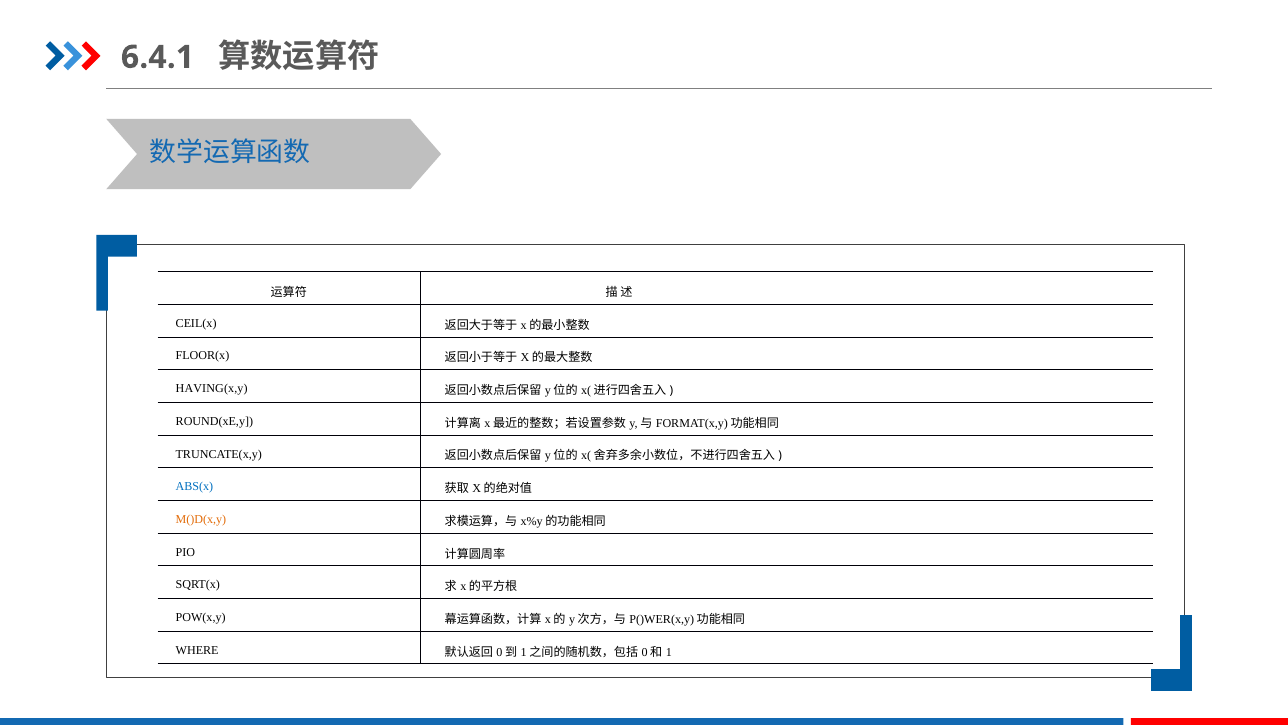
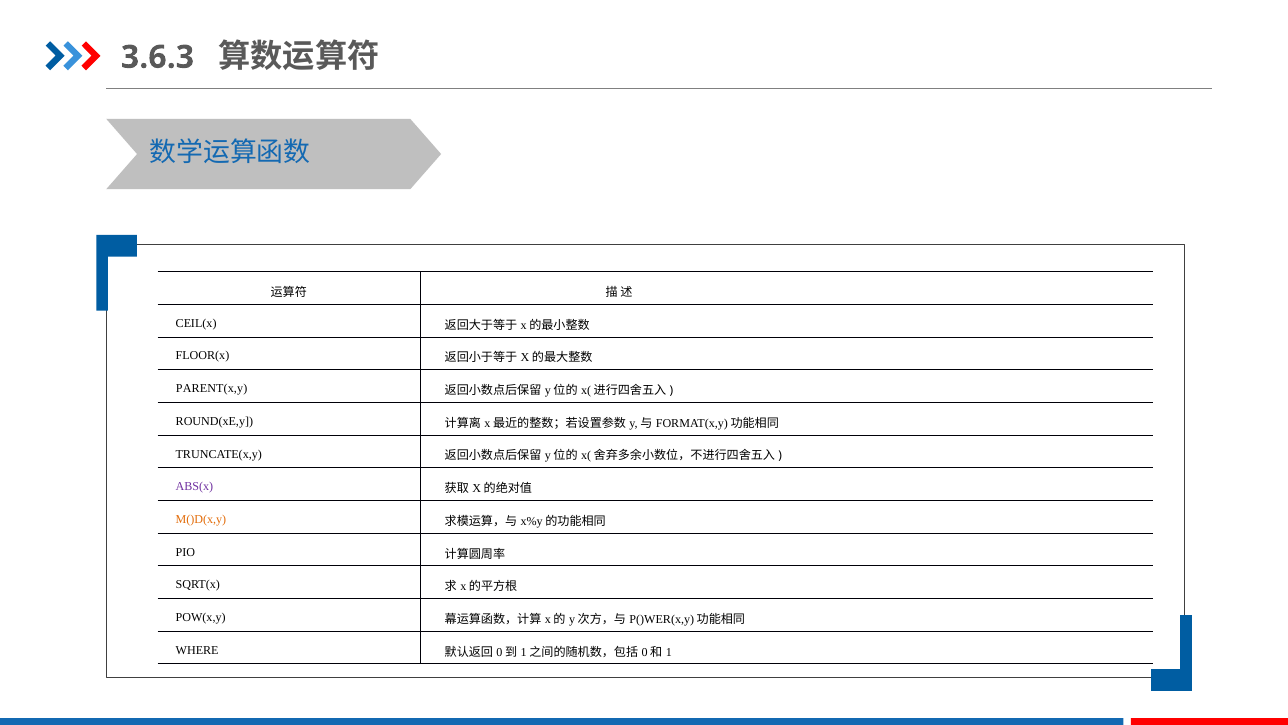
6.4.1: 6.4.1 -> 3.6.3 (158, 57)
HAVING(x,y: HAVING(x,y -> PARENT(x,y (212, 389)
ABS(x colour: blue -> purple (194, 487)
